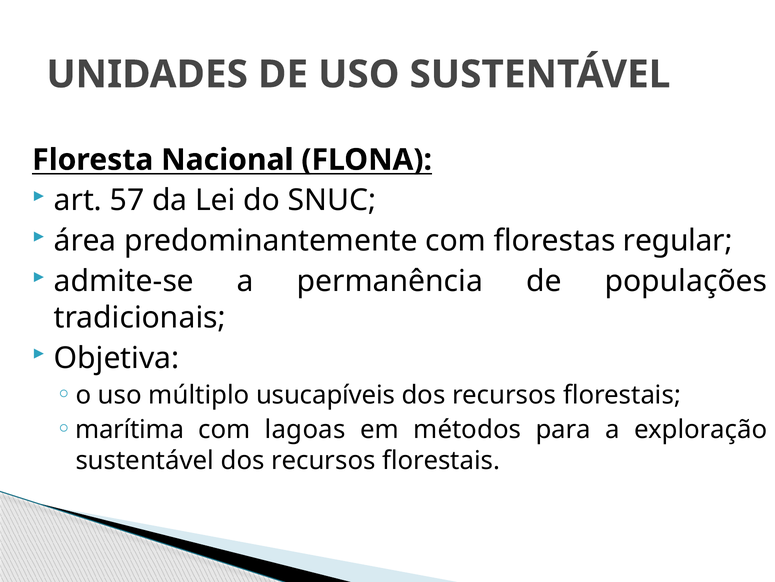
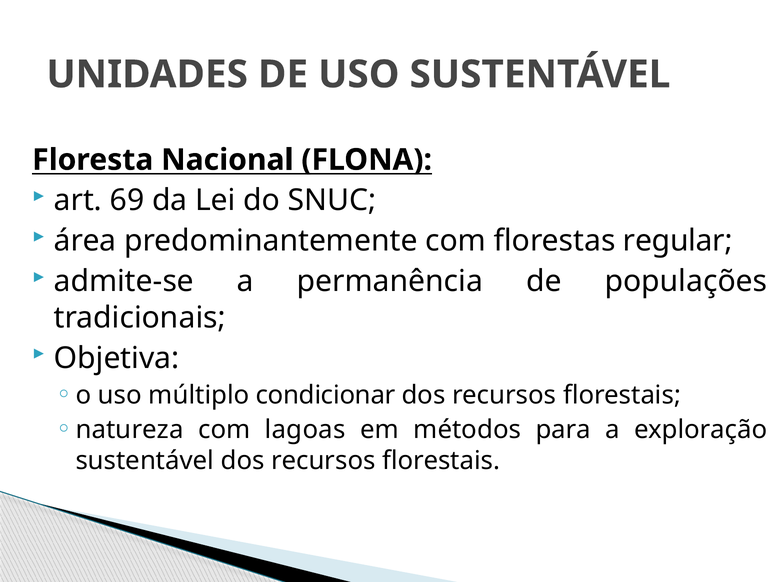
57: 57 -> 69 (127, 200)
usucapíveis: usucapíveis -> condicionar (326, 395)
marítima: marítima -> natureza (130, 429)
